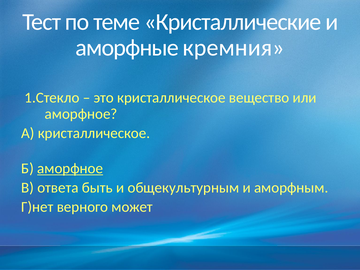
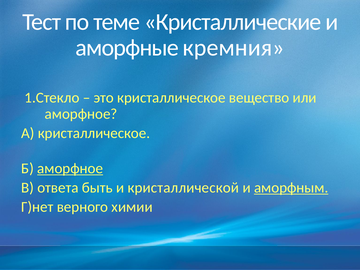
общекультурным: общекультурным -> кристаллической (183, 188)
аморфным underline: none -> present (291, 188)
может: может -> химии (132, 207)
